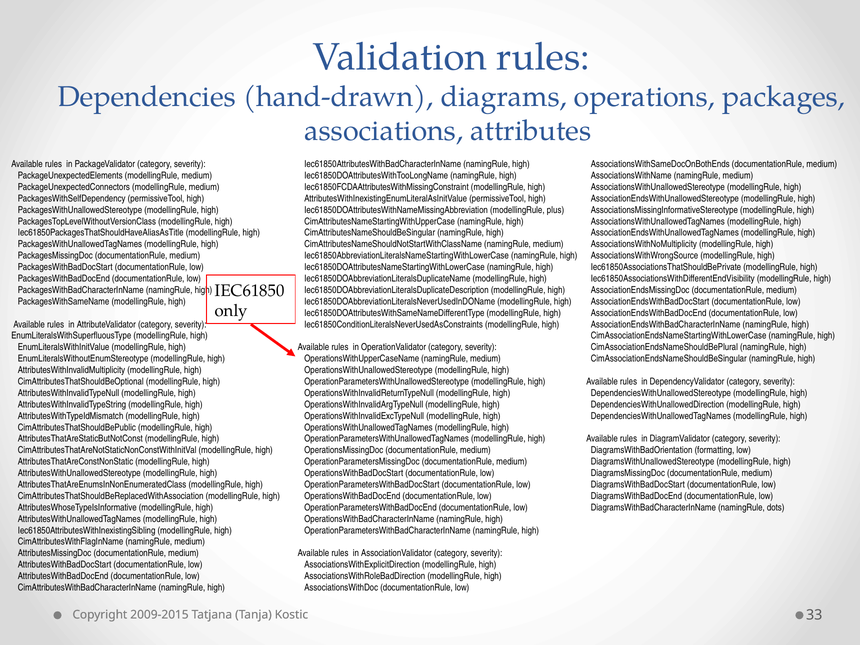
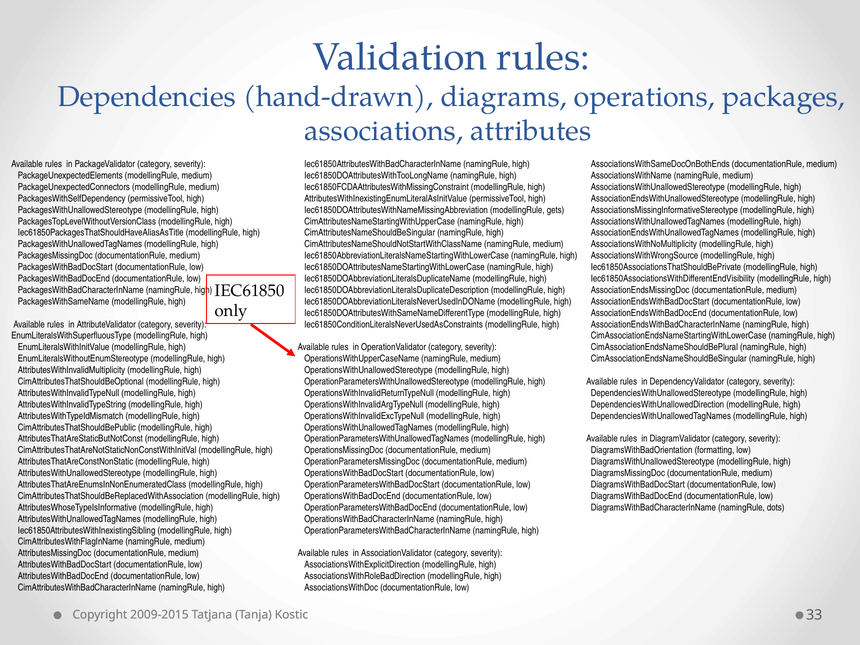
plus: plus -> gets (556, 210)
